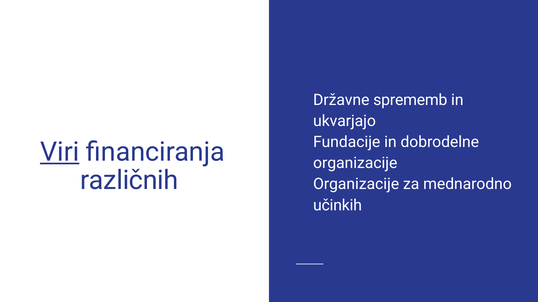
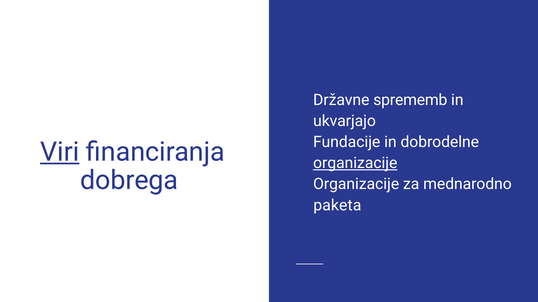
organizacije underline: none -> present (355, 163)
različnih: različnih -> dobrega (129, 181)
učinkih: učinkih -> paketa (337, 206)
